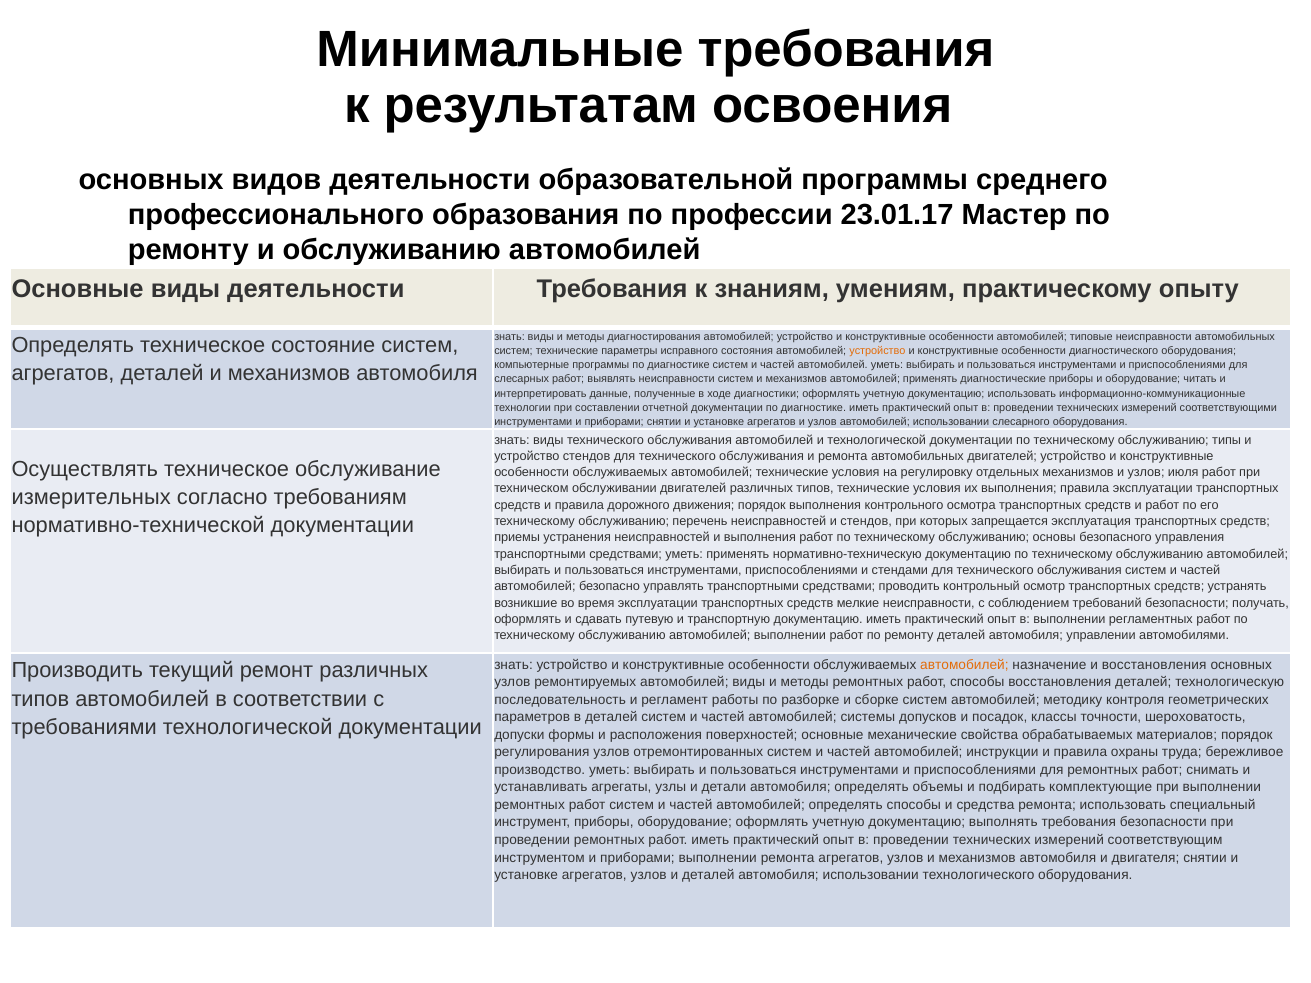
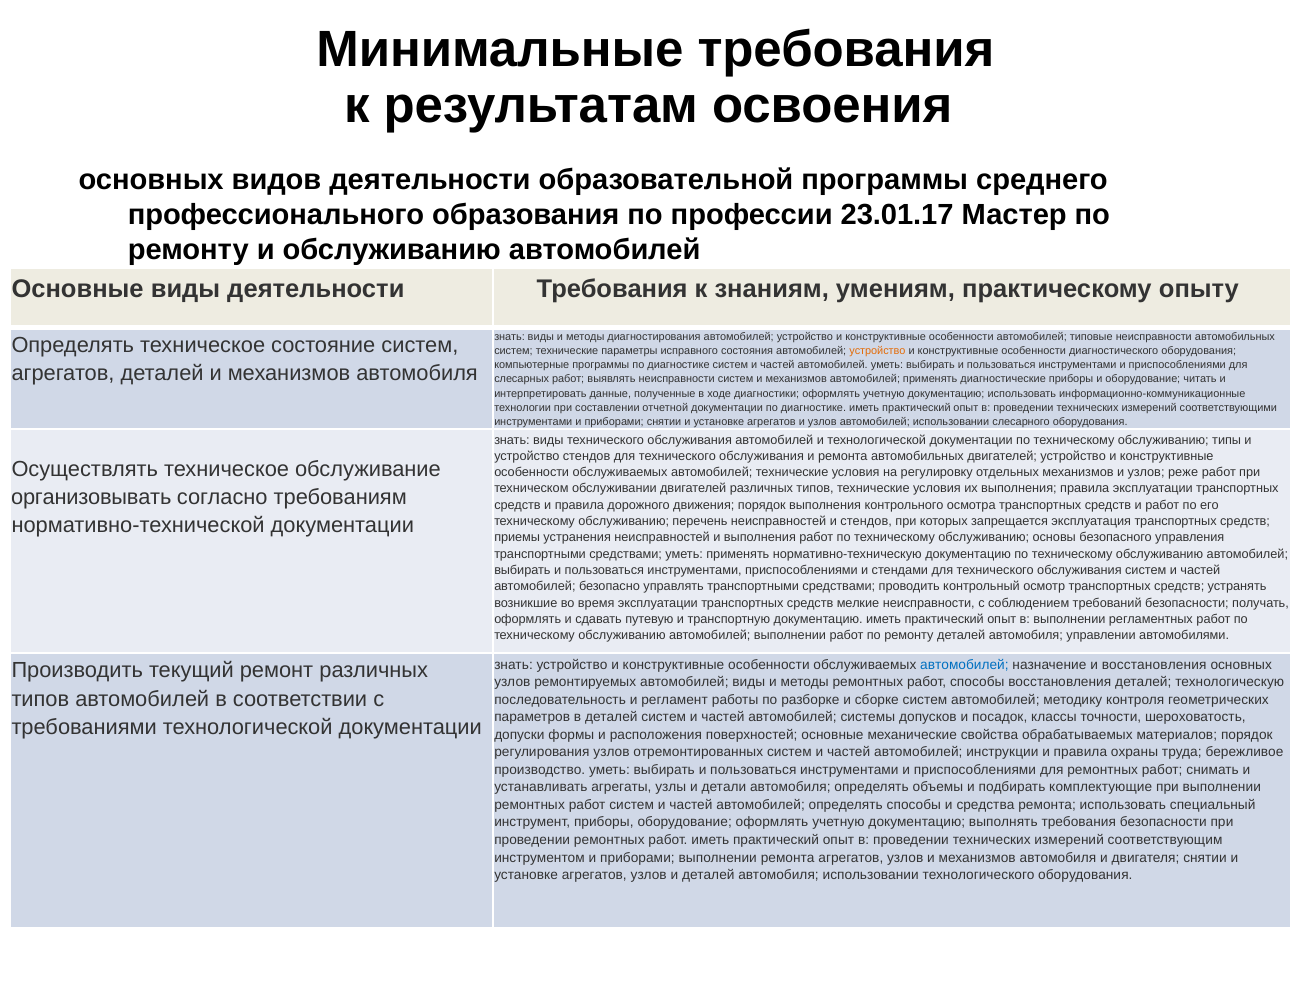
июля: июля -> реже (1183, 473)
измерительных: измерительных -> организовывать (91, 497)
автомобилей colour: orange -> blue (964, 665)
